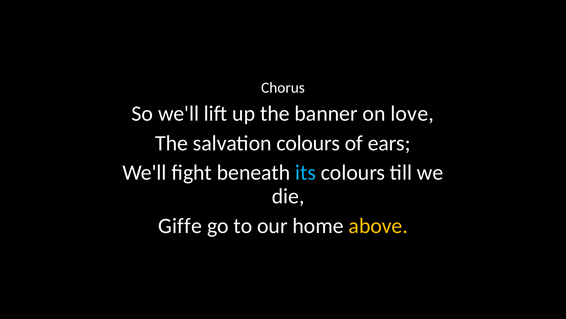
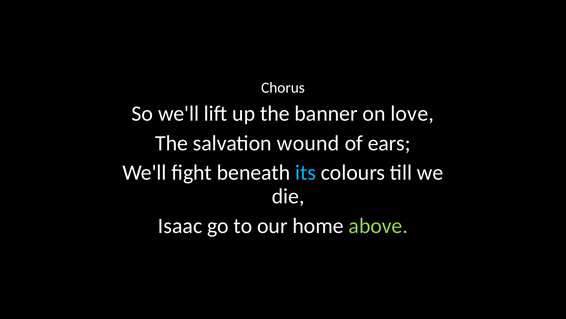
salvation colours: colours -> wound (308, 143)
Giffe: Giffe -> Isaac (180, 225)
above colour: yellow -> light green (378, 225)
